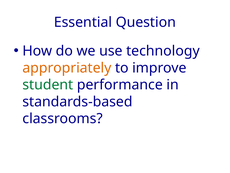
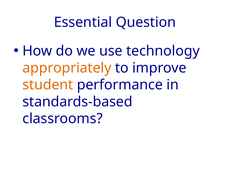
student colour: green -> orange (48, 85)
